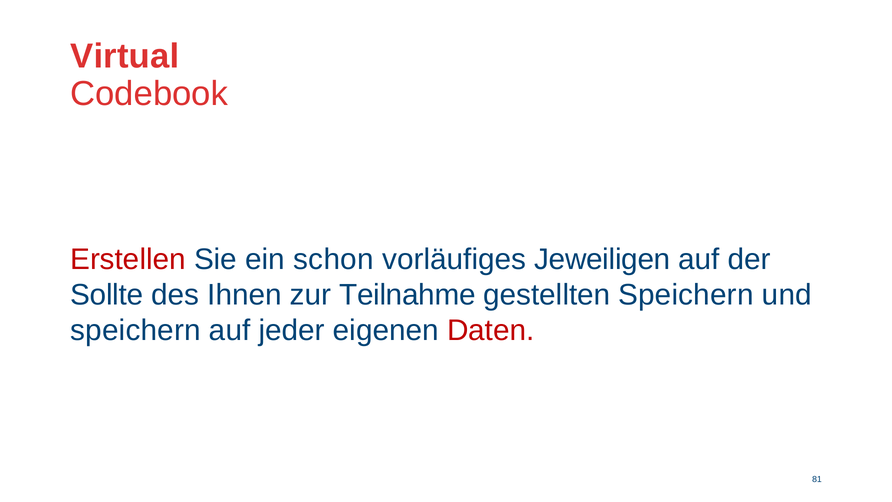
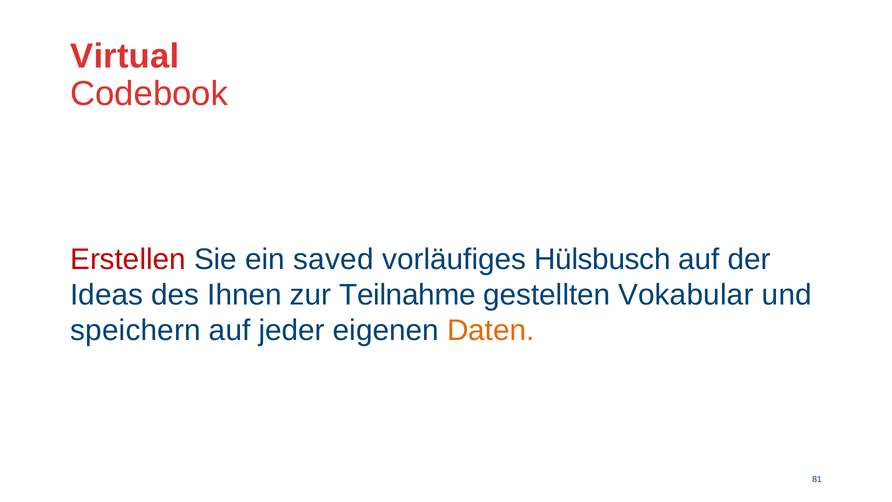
schon: schon -> saved (334, 259)
Jeweiligen: Jeweiligen -> Hülsbusch (602, 259)
Sollte: Sollte -> Ideas (107, 295)
gestellten Speichern: Speichern -> Vokabular (686, 295)
Daten colour: red -> orange (491, 330)
